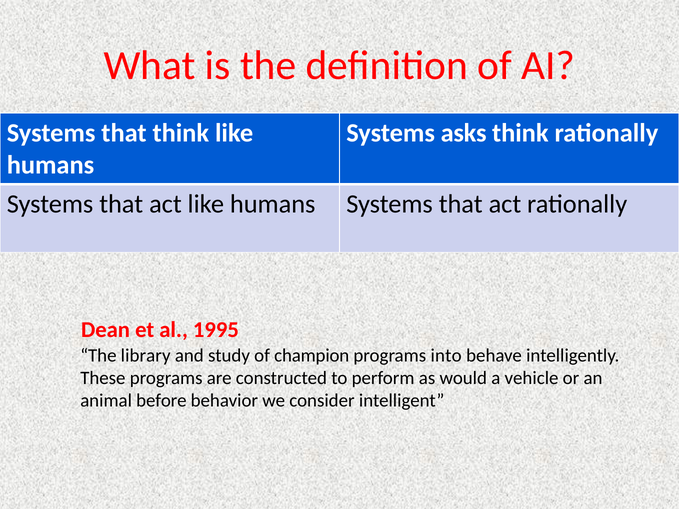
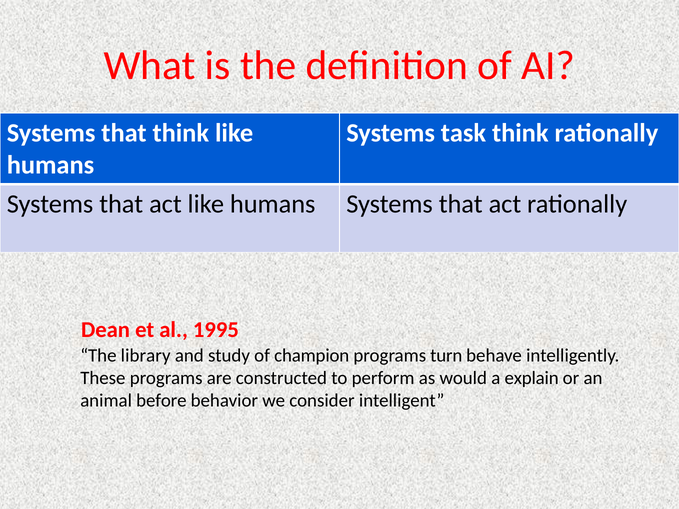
asks: asks -> task (463, 133)
into: into -> turn (446, 355)
vehicle: vehicle -> explain (532, 378)
